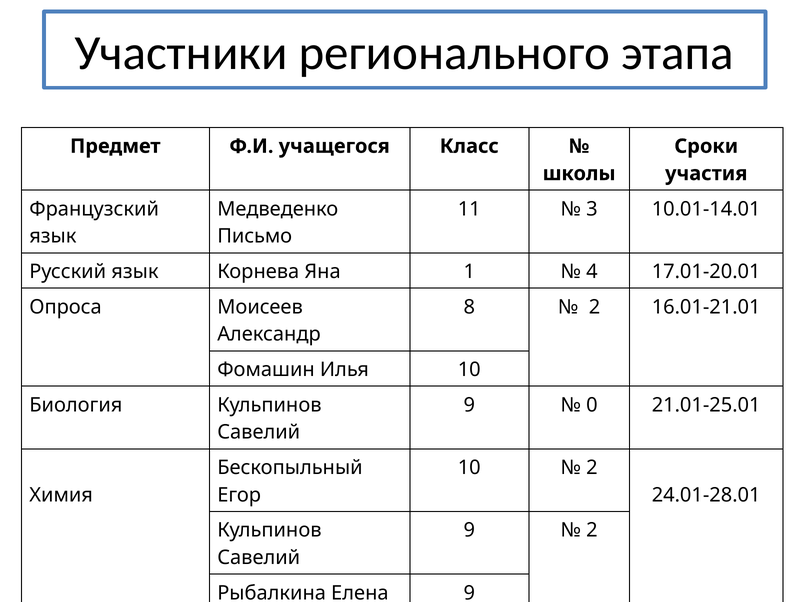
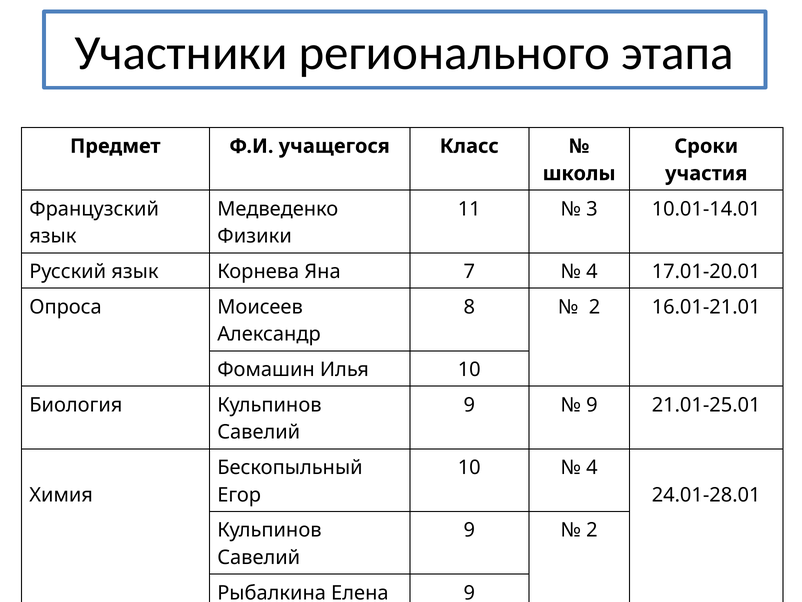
Письмо: Письмо -> Физики (255, 236)
1: 1 -> 7 (469, 271)
0: 0 -> 9 (592, 405)
2: 2 -> 4 (592, 467)
